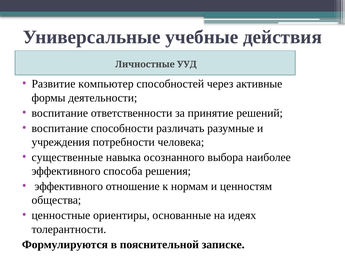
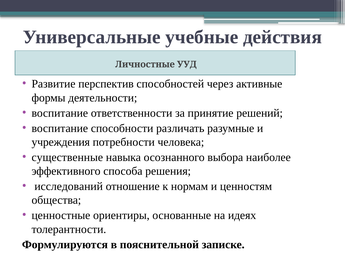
компьютер: компьютер -> перспектив (106, 84)
эффективного: эффективного -> исследований (69, 186)
